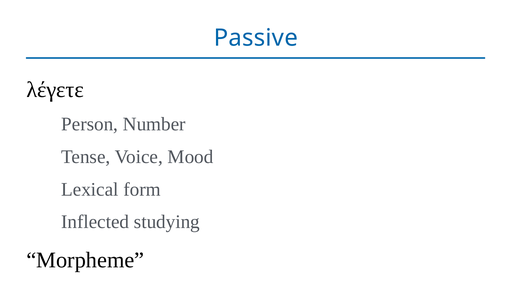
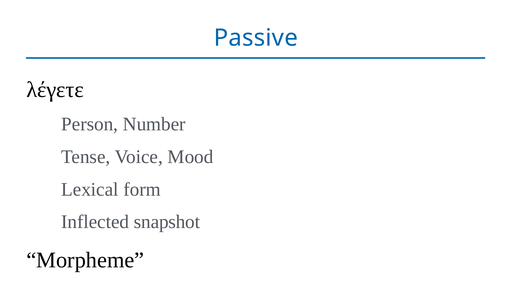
studying: studying -> snapshot (167, 222)
